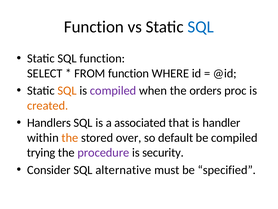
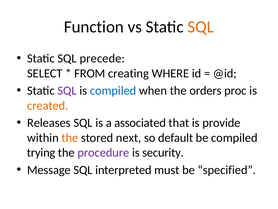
SQL colour: blue -> orange (201, 27)
SQL function: function -> precede (102, 58)
FROM function: function -> creating (128, 73)
SQL colour: orange -> purple (67, 90)
compiled colour: purple -> blue (113, 90)
Handlers: Handlers -> Releases (49, 123)
handler: handler -> provide (221, 123)
over: over -> next (129, 137)
Consider: Consider -> Message (49, 170)
alternative: alternative -> interpreted (123, 170)
